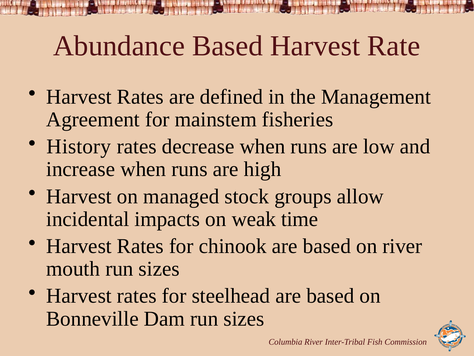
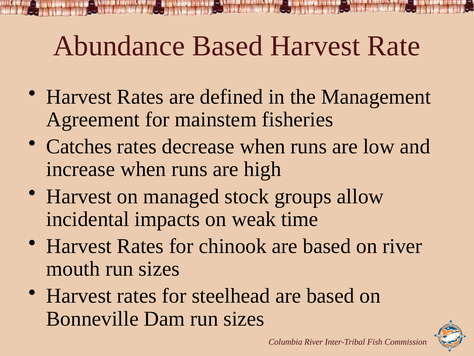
History: History -> Catches (79, 146)
